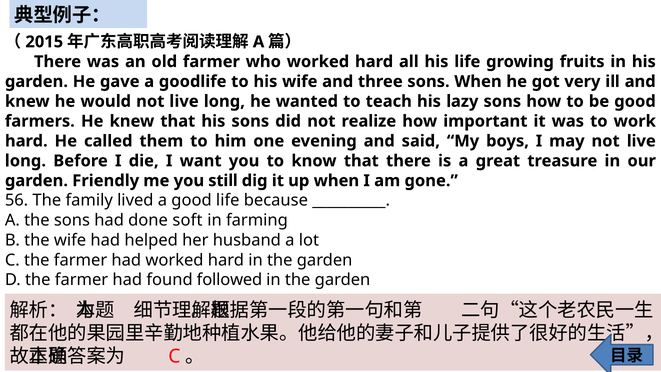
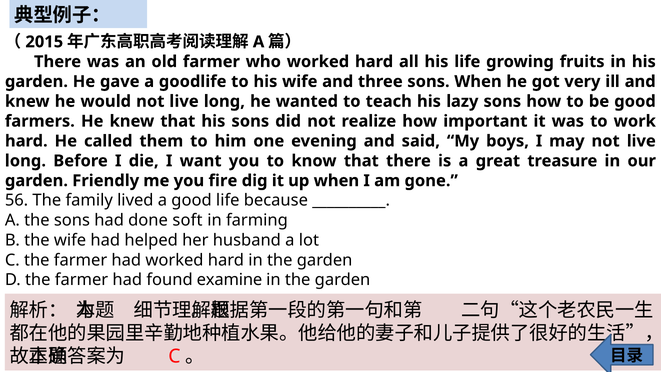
still: still -> fire (223, 181)
followed: followed -> examine (230, 280)
